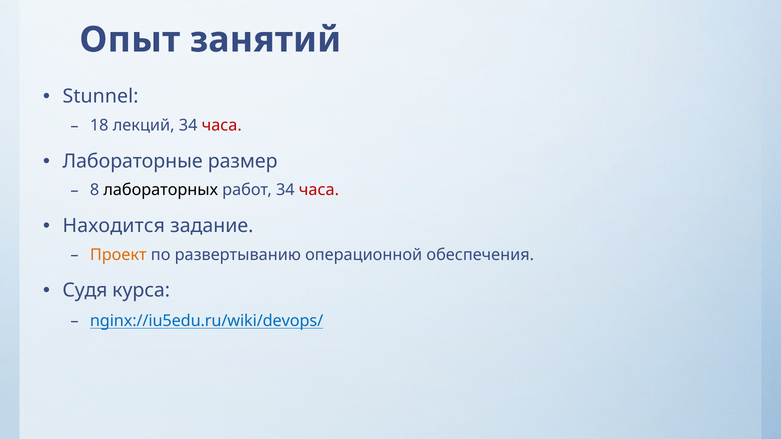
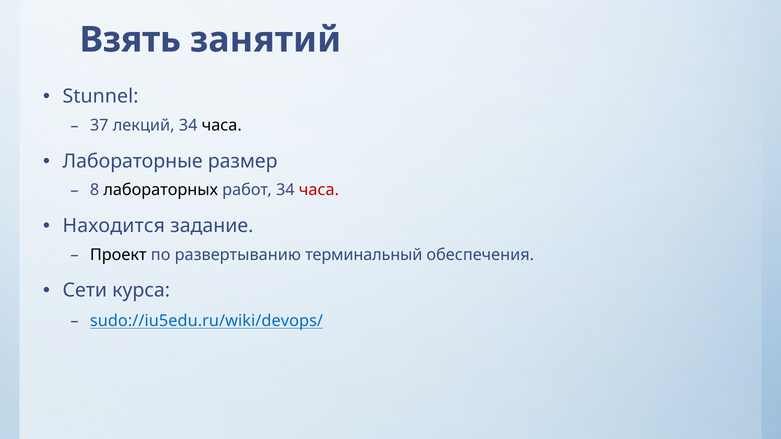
Опыт: Опыт -> Взять (130, 40)
18: 18 -> 37 (99, 126)
часа colour: red -> black (222, 126)
Проект colour: orange -> black (118, 255)
операционной: операционной -> терминальный (364, 255)
Судя: Судя -> Сети (85, 291)
nginx://iu5edu.ru/wiki/devops/: nginx://iu5edu.ru/wiki/devops/ -> sudo://iu5edu.ru/wiki/devops/ (206, 321)
